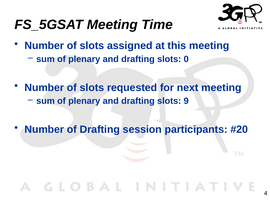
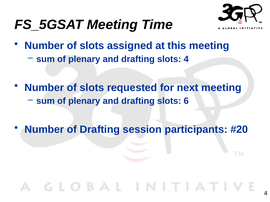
slots 0: 0 -> 4 (186, 59)
9: 9 -> 6 (186, 101)
